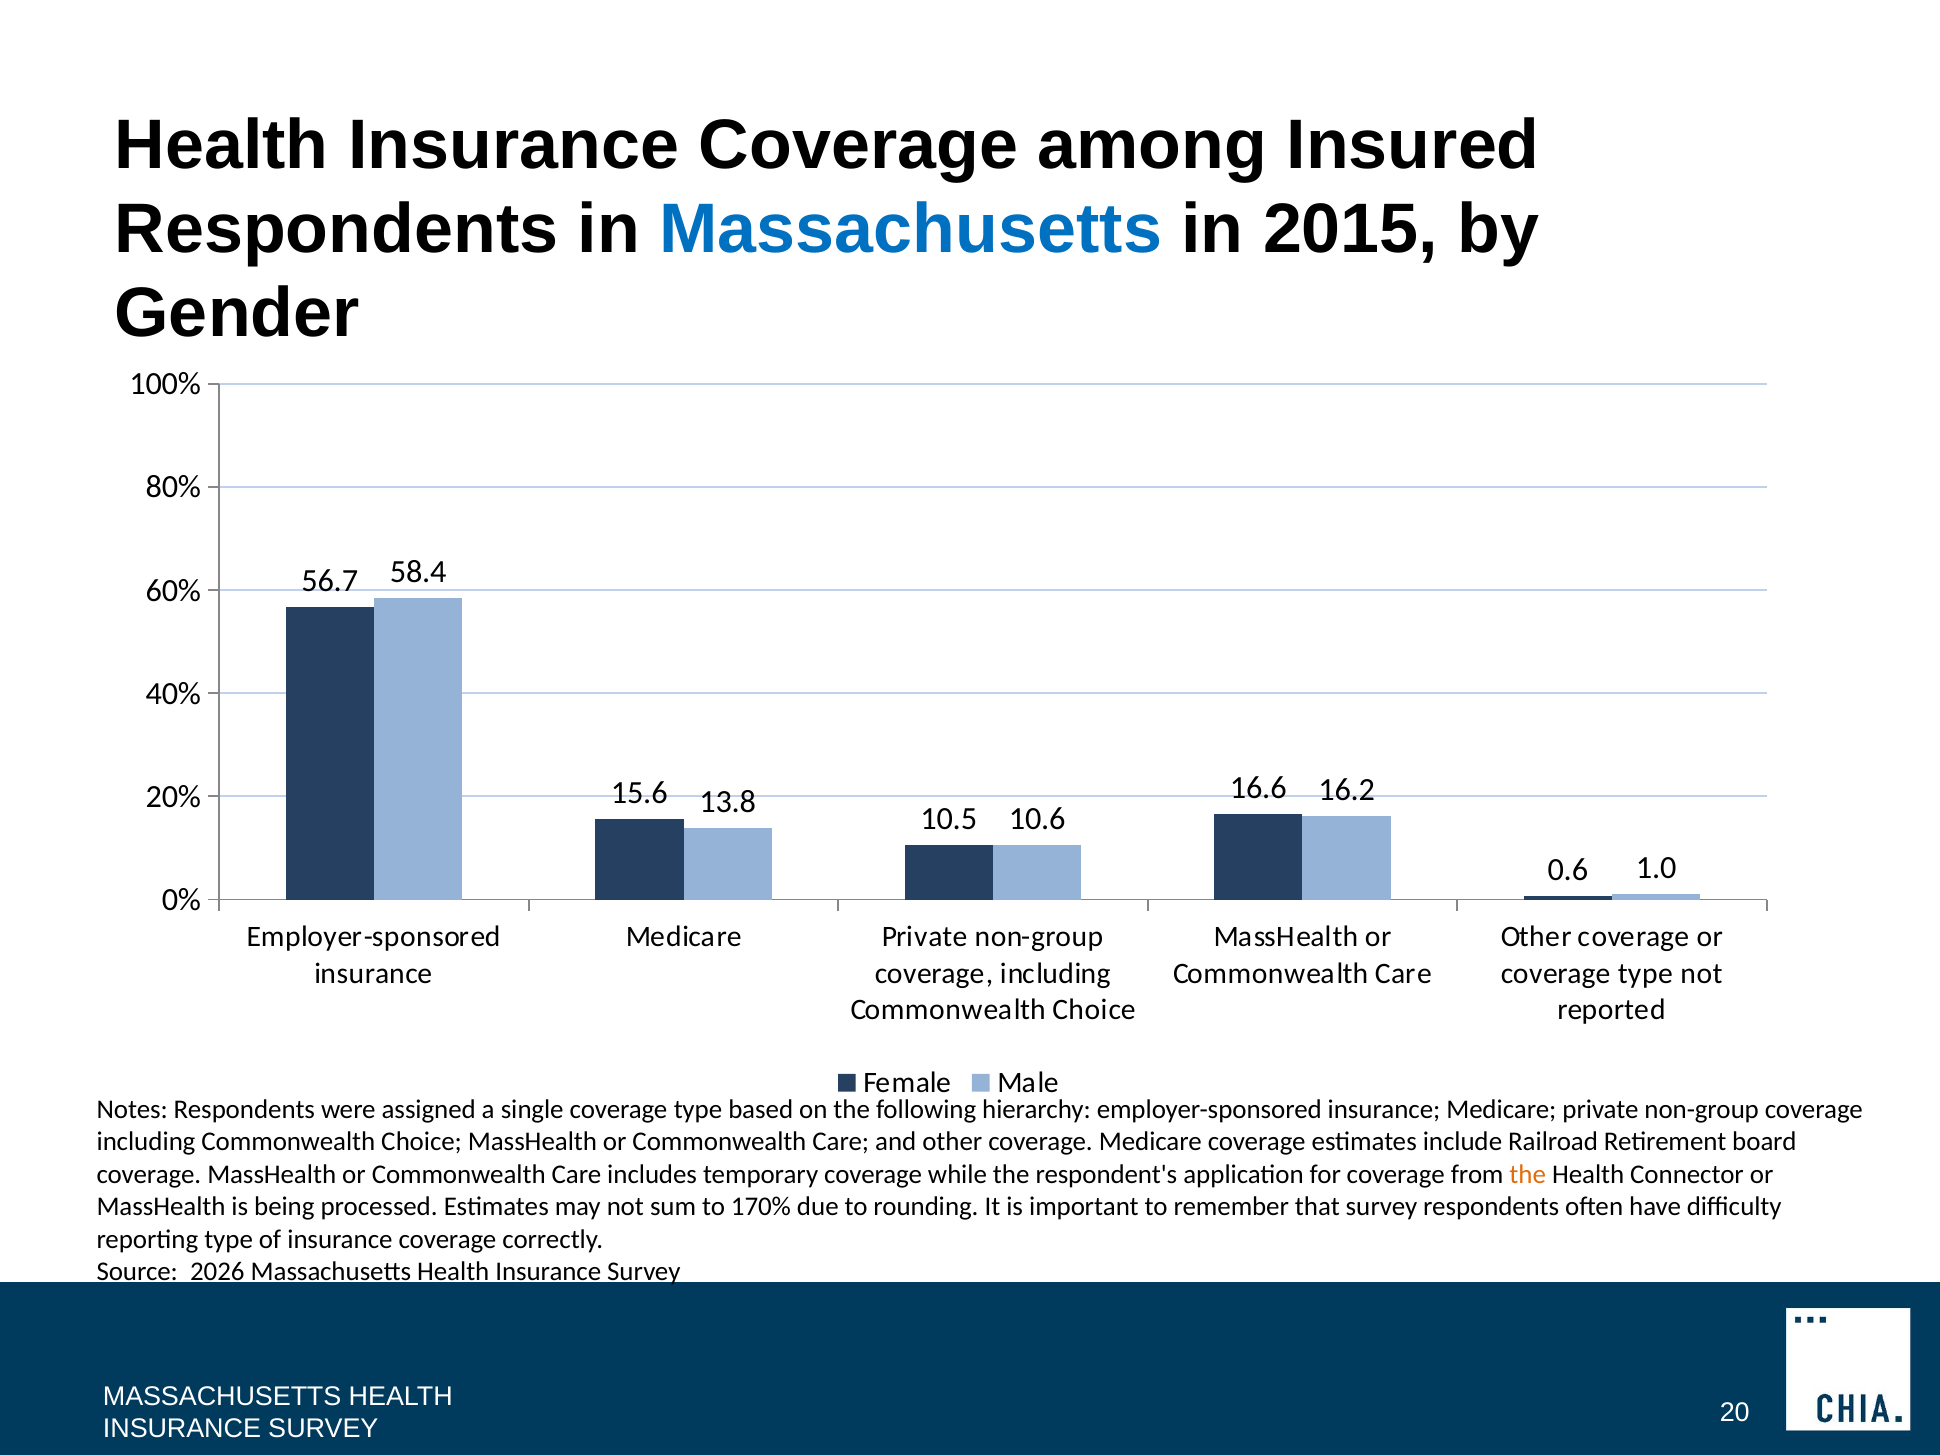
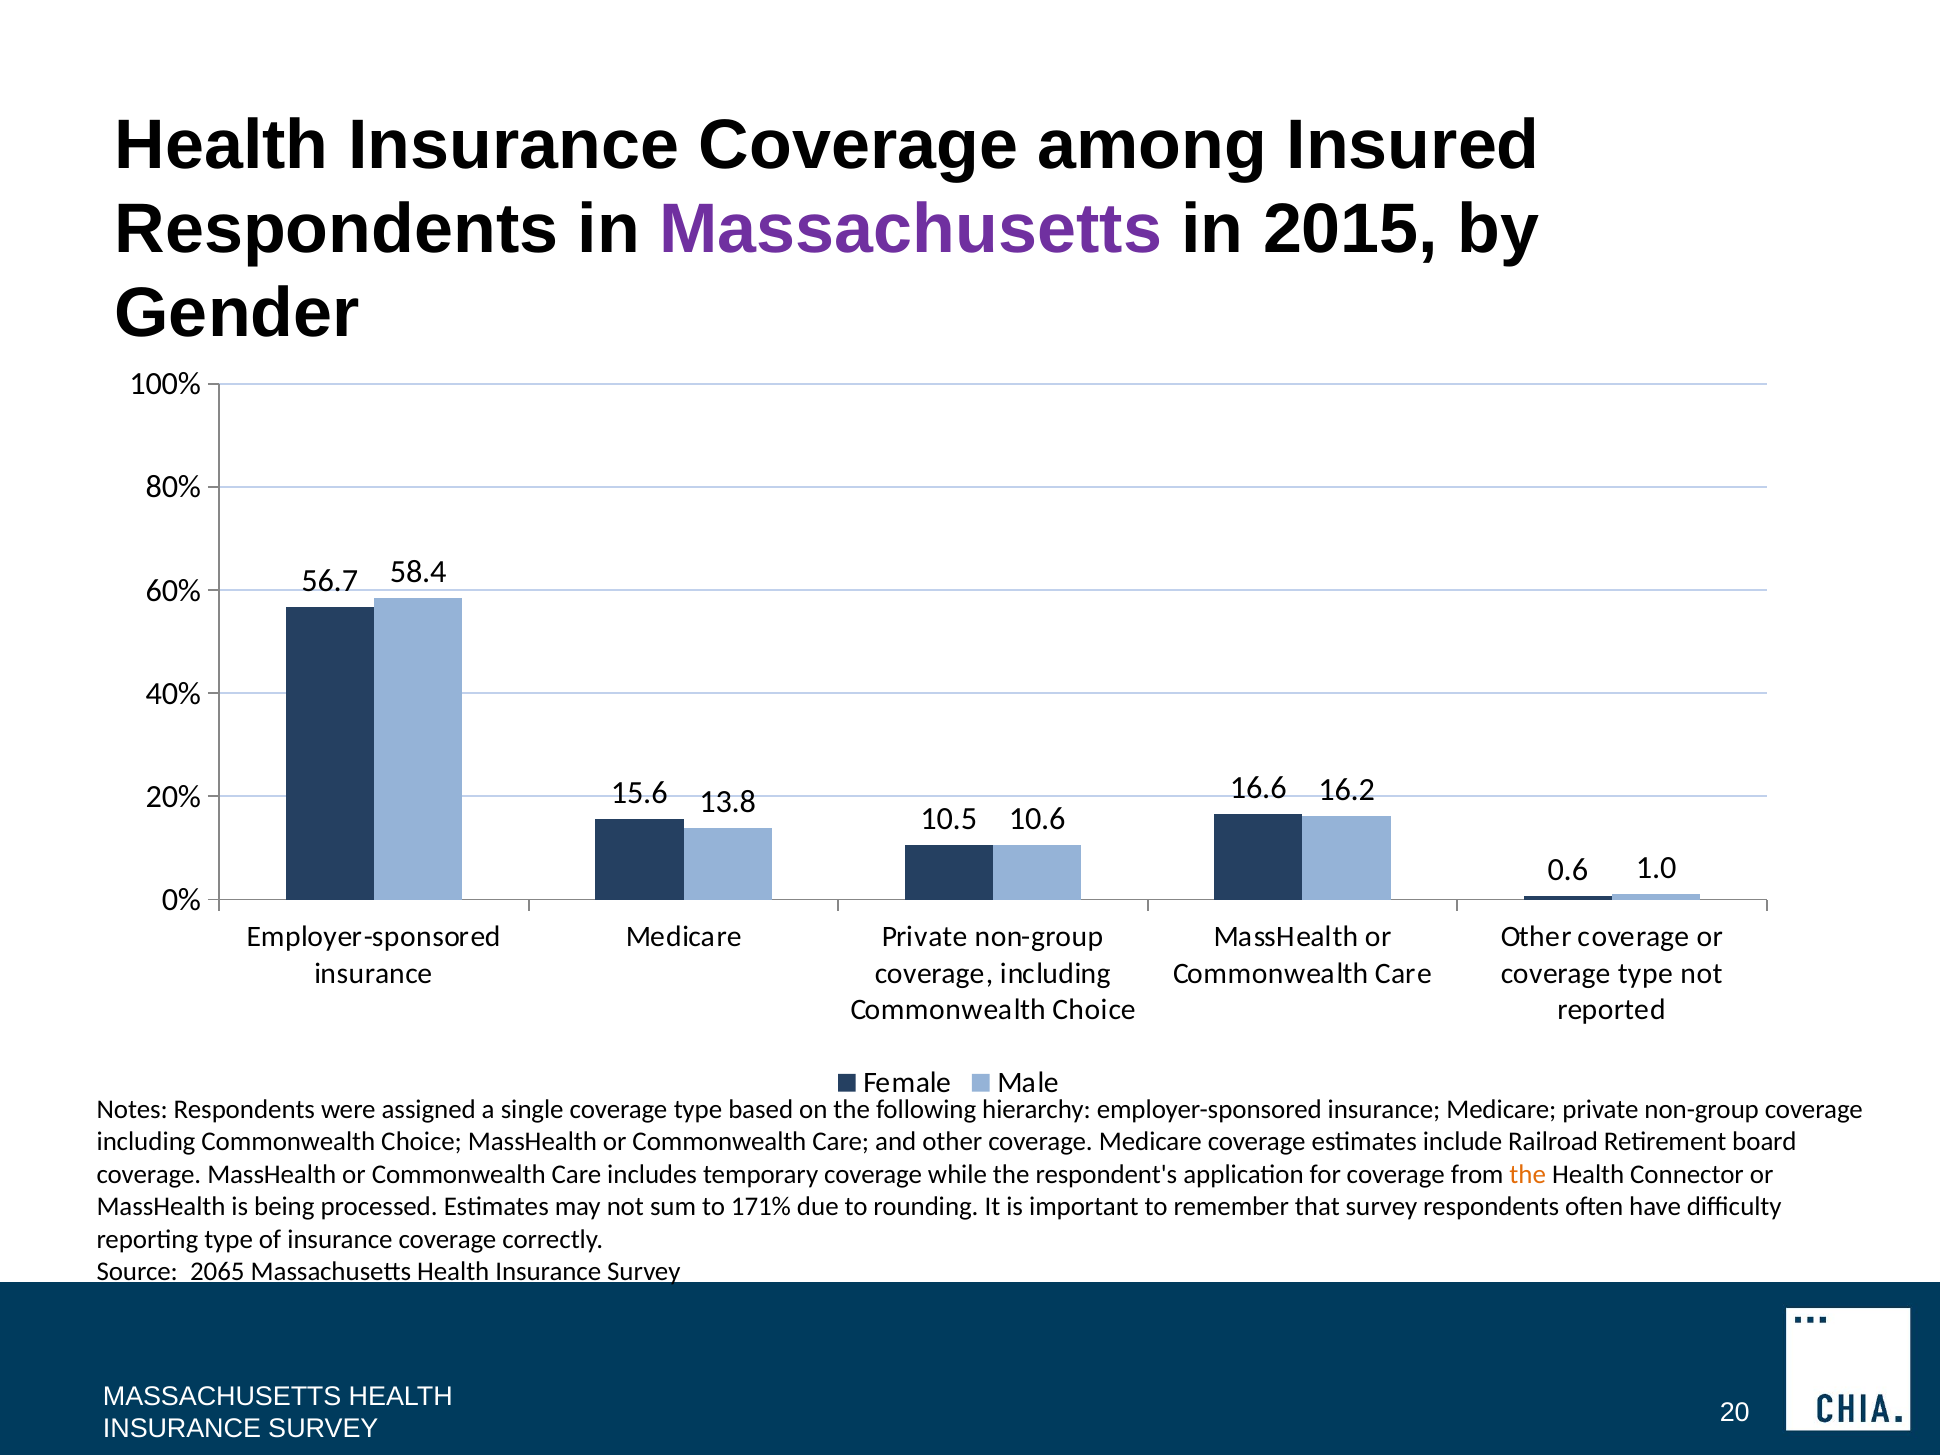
Massachusetts colour: blue -> purple (911, 229)
170%: 170% -> 171% (761, 1207)
2026: 2026 -> 2065 (217, 1272)
